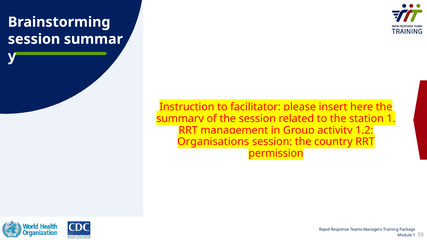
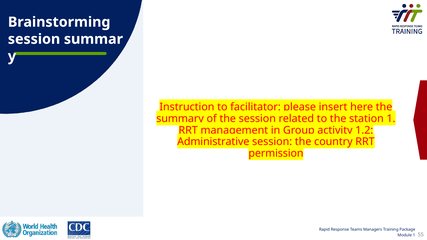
Organisations: Organisations -> Administrative (213, 142)
